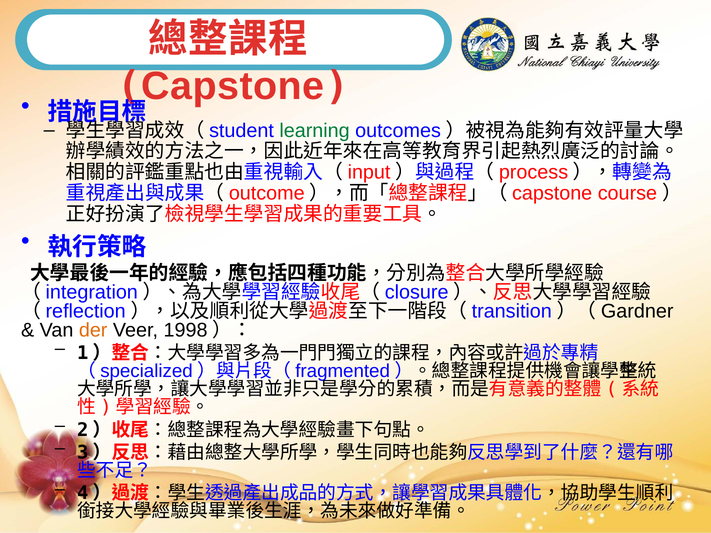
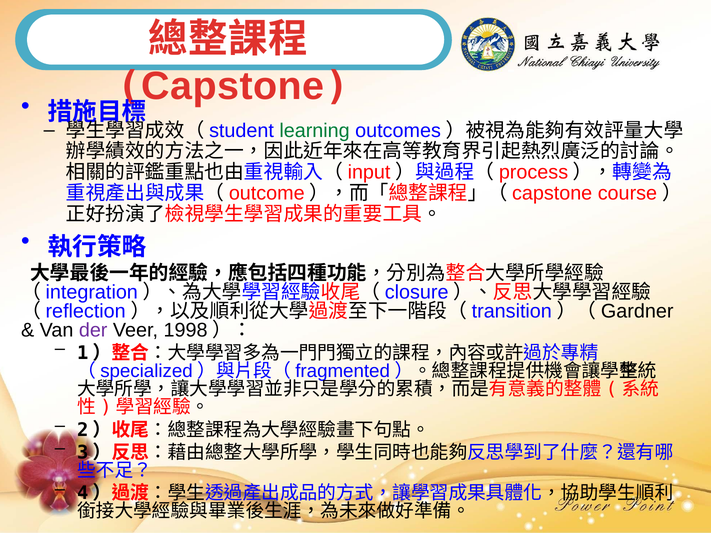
der colour: orange -> purple (93, 330)
